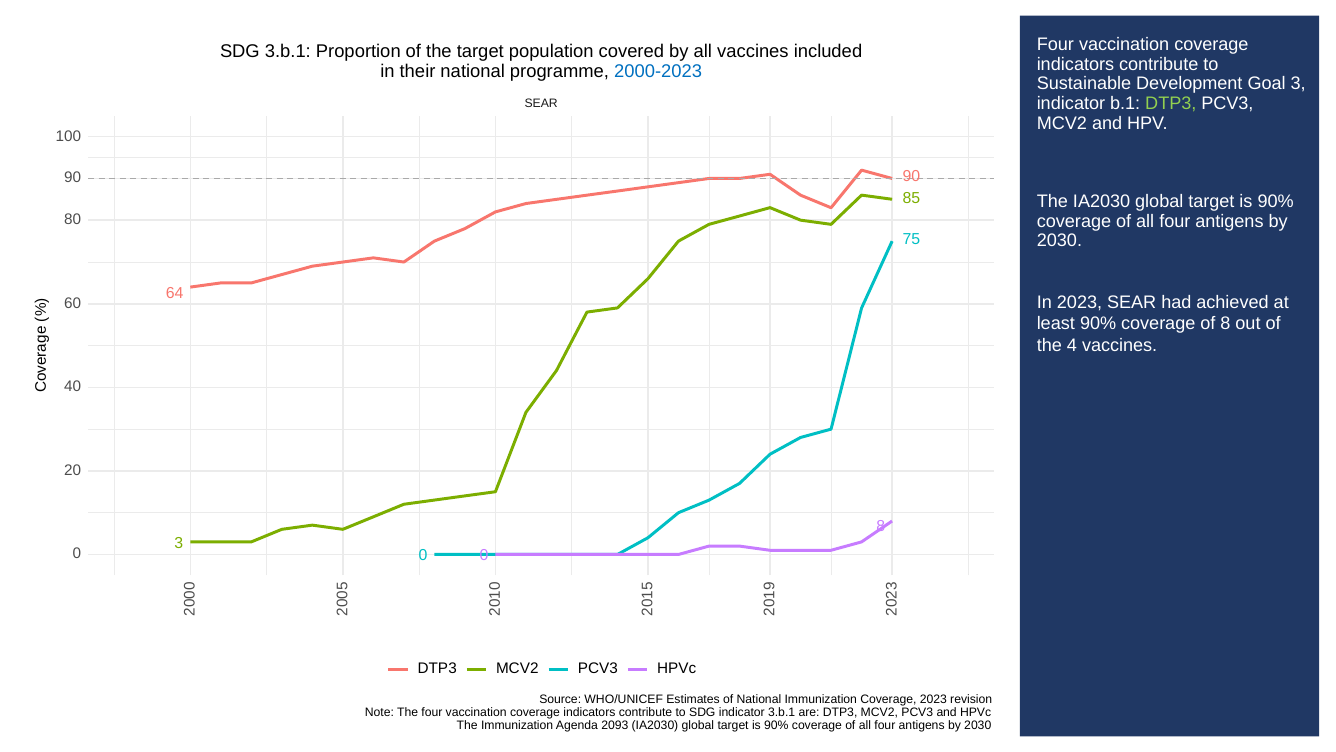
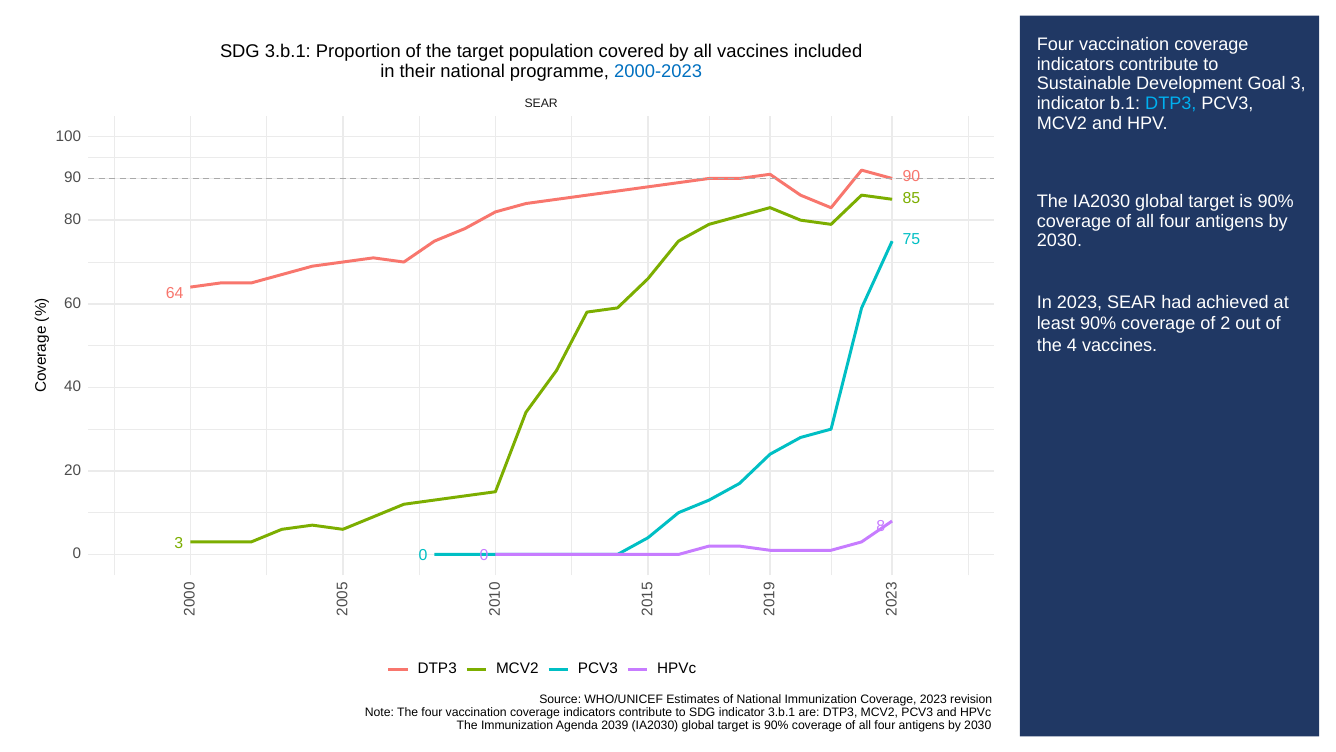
DTP3 colour: light green -> light blue (1171, 103)
of 8: 8 -> 2 (1225, 324)
2093: 2093 -> 2039 (615, 725)
